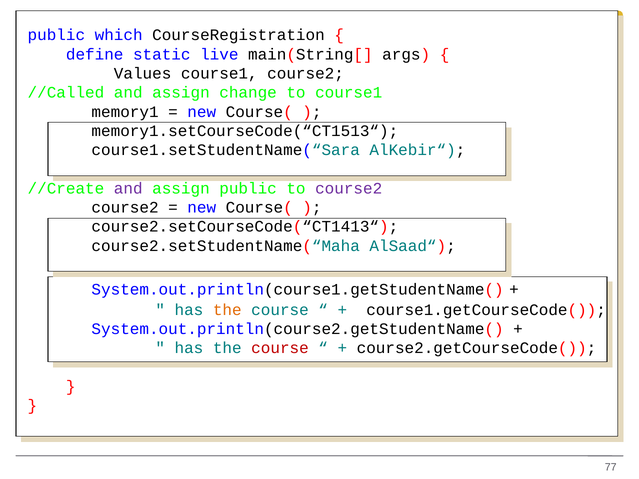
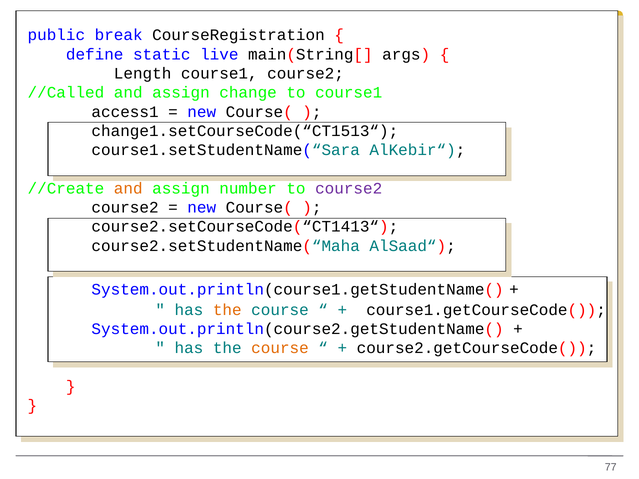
which: which -> break (119, 35)
Values: Values -> Length (143, 73)
memory1: memory1 -> access1 (125, 112)
memory1.setCourseCode(“CT1513“: memory1.setCourseCode(“CT1513“ -> change1.setCourseCode(“CT1513“ (245, 131)
and colour: purple -> orange (128, 188)
assign public: public -> number (248, 188)
course colour: red -> orange (280, 348)
